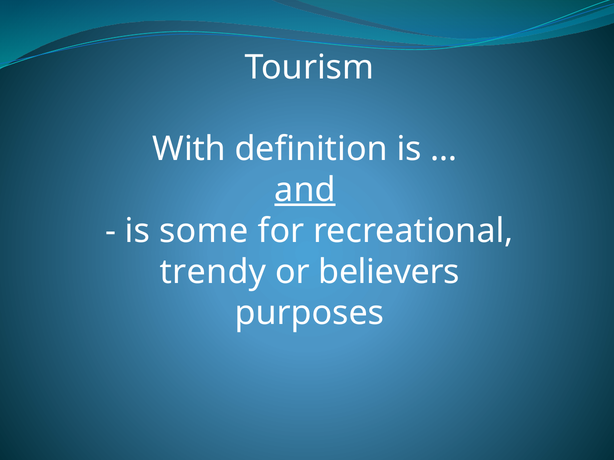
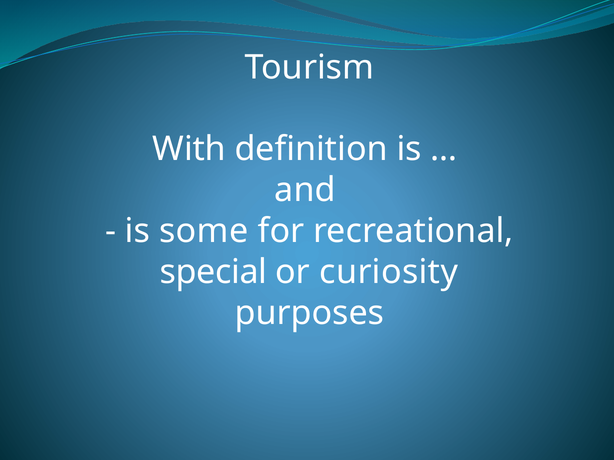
and underline: present -> none (305, 190)
trendy: trendy -> special (213, 272)
believers: believers -> curiosity (389, 272)
